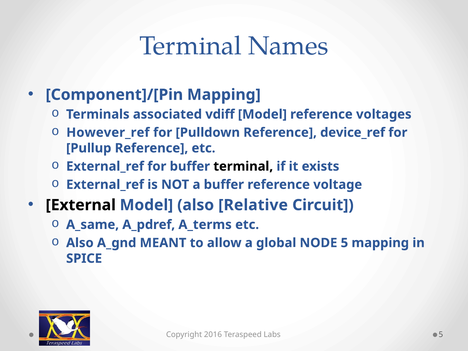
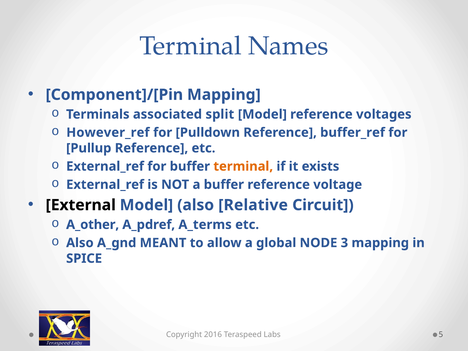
vdiff: vdiff -> split (220, 114)
device_ref: device_ref -> buffer_ref (353, 133)
terminal colour: black -> orange (243, 166)
A_same: A_same -> A_other (93, 225)
NODE 5: 5 -> 3 (344, 243)
